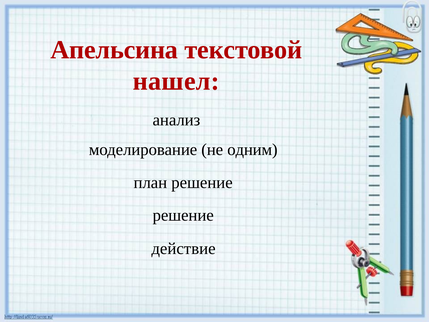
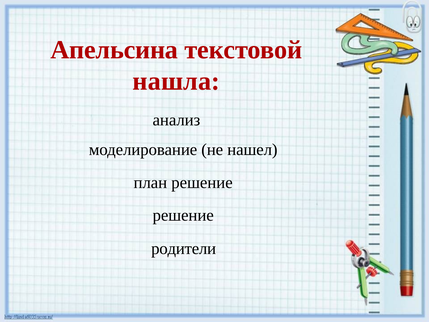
нашел: нашел -> нашла (176, 81)
одним: одним -> нашел (252, 149)
действие: действие -> родители (184, 248)
